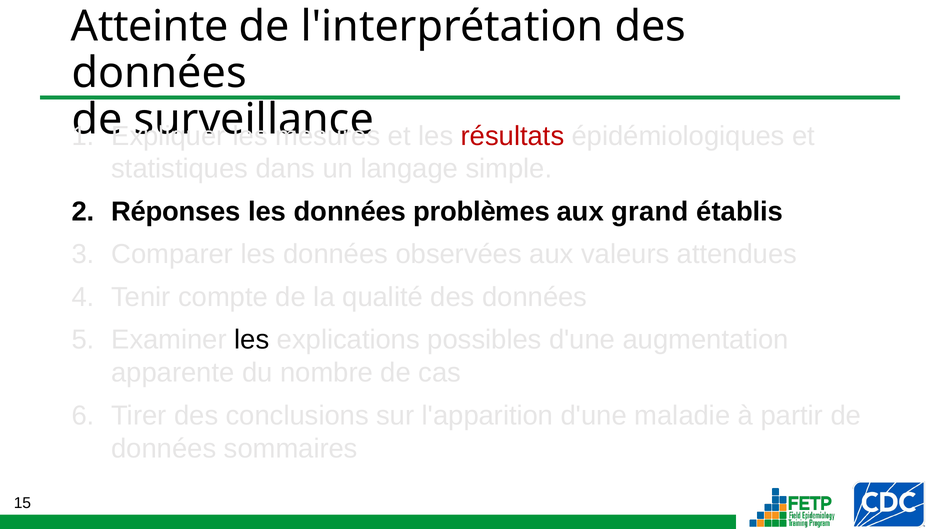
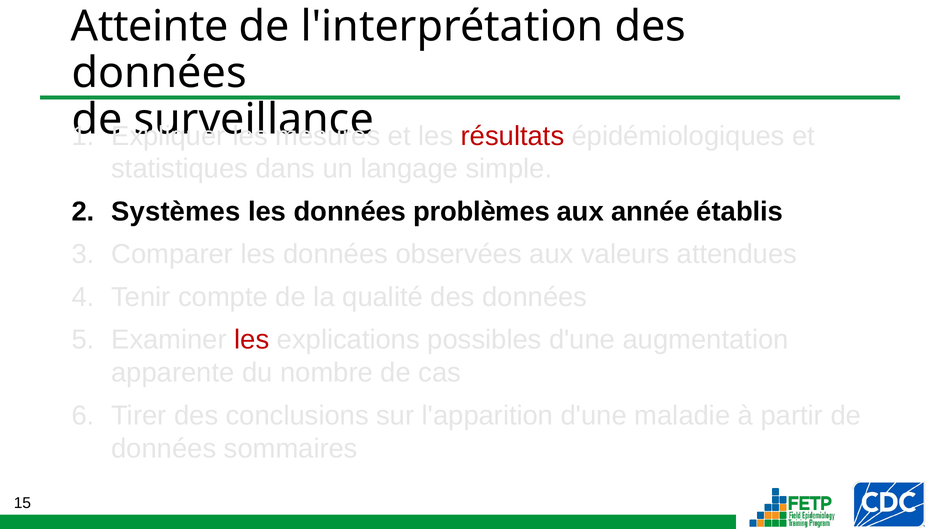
Réponses: Réponses -> Systèmes (176, 212)
grand: grand -> année (650, 212)
les colour: black -> red (252, 340)
